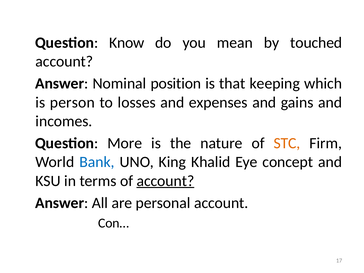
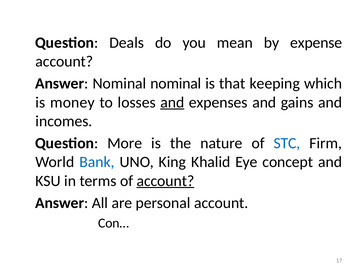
Know: Know -> Deals (127, 43)
touched: touched -> expense (316, 43)
Nominal position: position -> nominal (176, 84)
person: person -> money (72, 102)
and underline: none -> present (172, 102)
STC colour: orange -> blue (287, 143)
